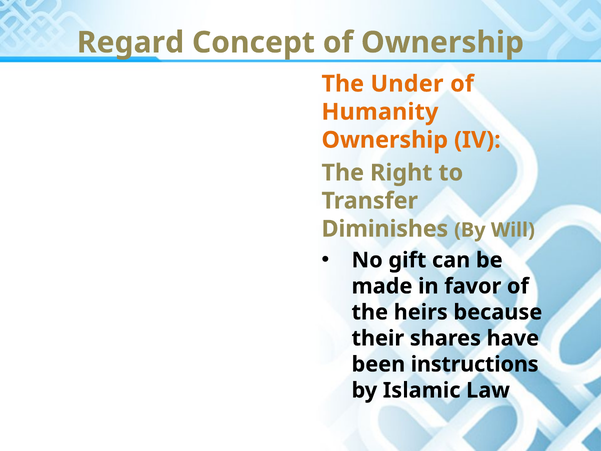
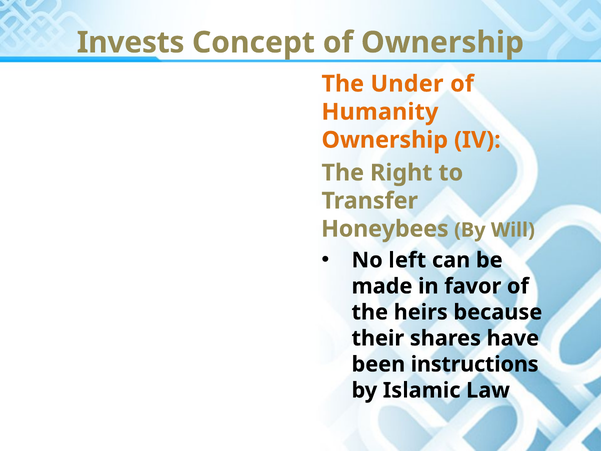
Regard: Regard -> Invests (131, 42)
Diminishes: Diminishes -> Honeybees (385, 229)
gift: gift -> left (407, 260)
